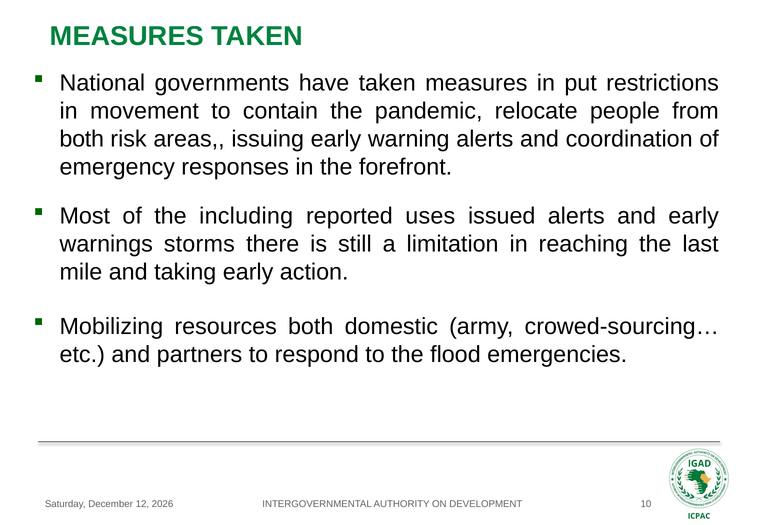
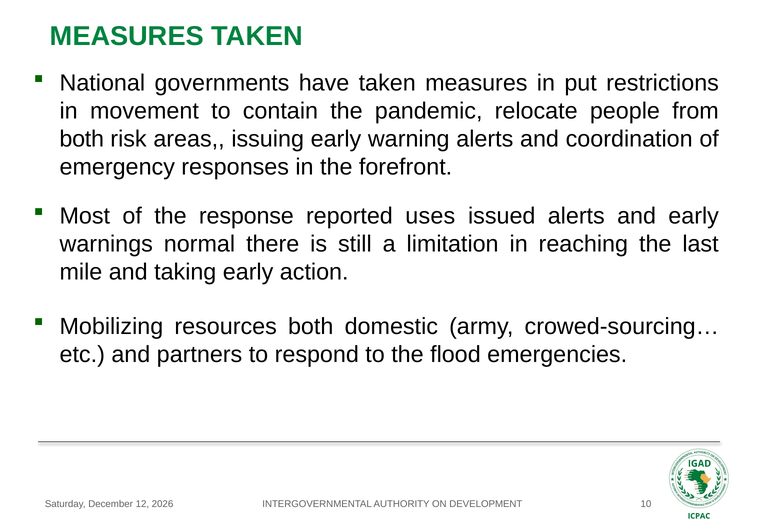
including: including -> response (246, 216)
storms: storms -> normal (199, 244)
